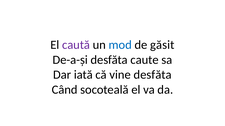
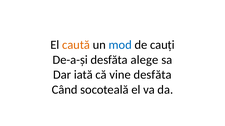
caută colour: purple -> orange (76, 45)
găsit: găsit -> cauți (162, 45)
caute: caute -> alege (144, 60)
